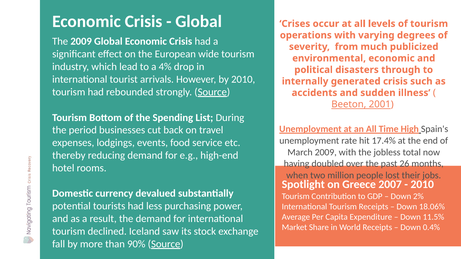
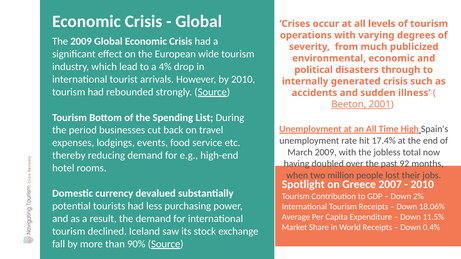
26: 26 -> 92 (404, 164)
